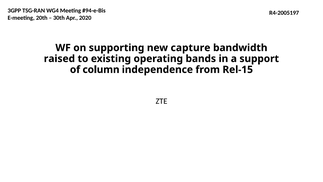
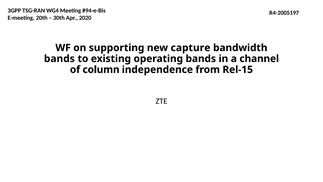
raised: raised -> bands (59, 59)
support: support -> channel (259, 59)
